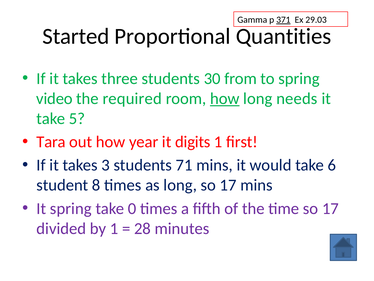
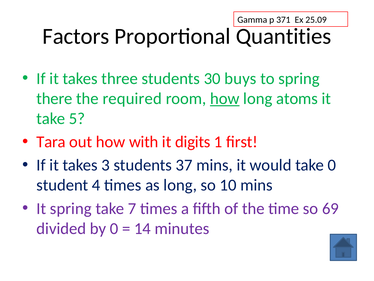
371 underline: present -> none (283, 20)
29.03: 29.03 -> 25.09 (316, 20)
Started: Started -> Factors (76, 36)
from: from -> buys (240, 78)
video: video -> there (54, 98)
needs: needs -> atoms (297, 98)
year: year -> with (144, 142)
71: 71 -> 37 (184, 165)
take 6: 6 -> 0 (332, 165)
8: 8 -> 4 (96, 185)
long so 17: 17 -> 10 (228, 185)
0: 0 -> 7 (132, 208)
time so 17: 17 -> 69 (330, 208)
by 1: 1 -> 0 (114, 228)
28: 28 -> 14 (142, 228)
